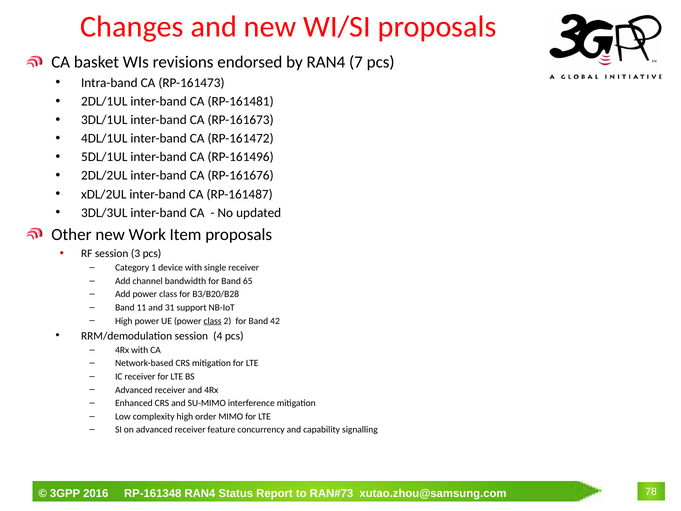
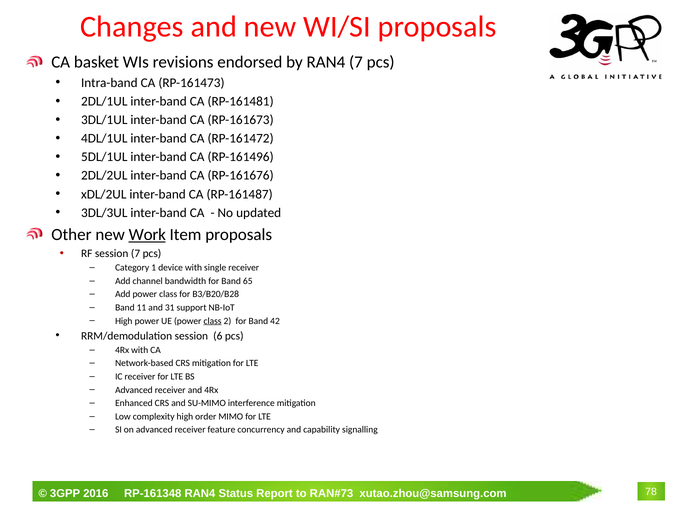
Work underline: none -> present (147, 234)
session 3: 3 -> 7 (136, 253)
4: 4 -> 6 (218, 336)
